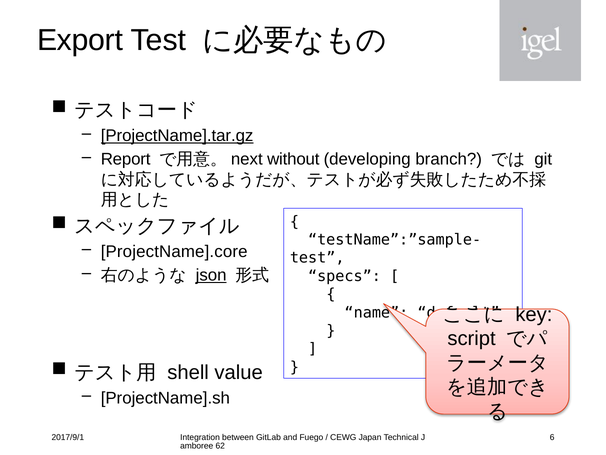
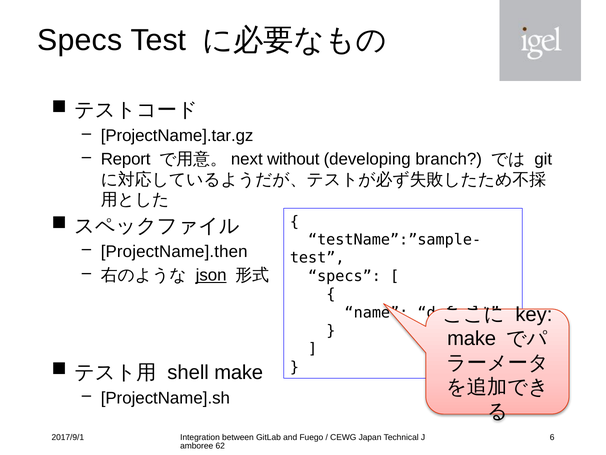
Export: Export -> Specs (80, 40)
ProjectName].tar.gz underline: present -> none (177, 136)
ProjectName].core: ProjectName].core -> ProjectName].then (174, 251)
script: script -> make (472, 338)
shell value: value -> make (239, 372)
